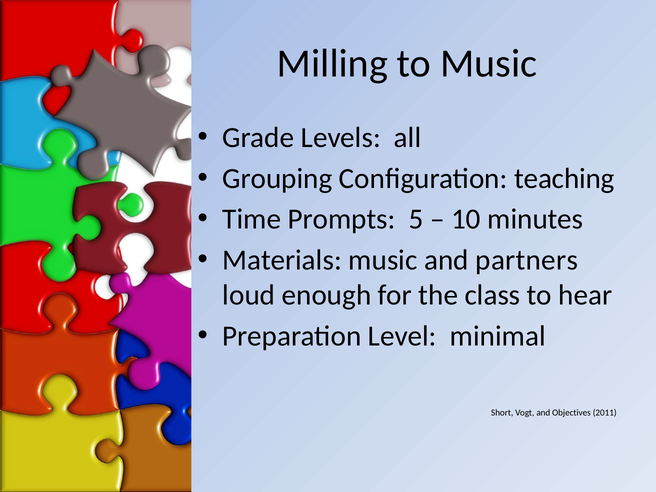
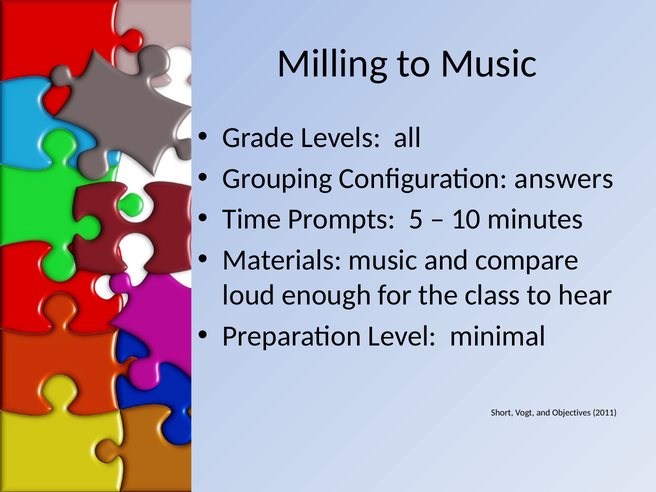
teaching: teaching -> answers (564, 178)
partners: partners -> compare (527, 260)
